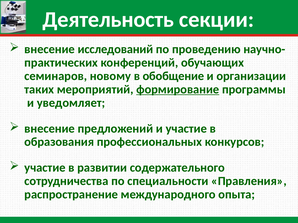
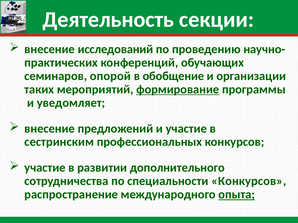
новому: новому -> опорой (110, 76)
образования: образования -> сестринским (59, 142)
содержательного: содержательного -> дополнительного (177, 168)
специальности Правления: Правления -> Конкурсов (249, 181)
опыта underline: none -> present (237, 195)
